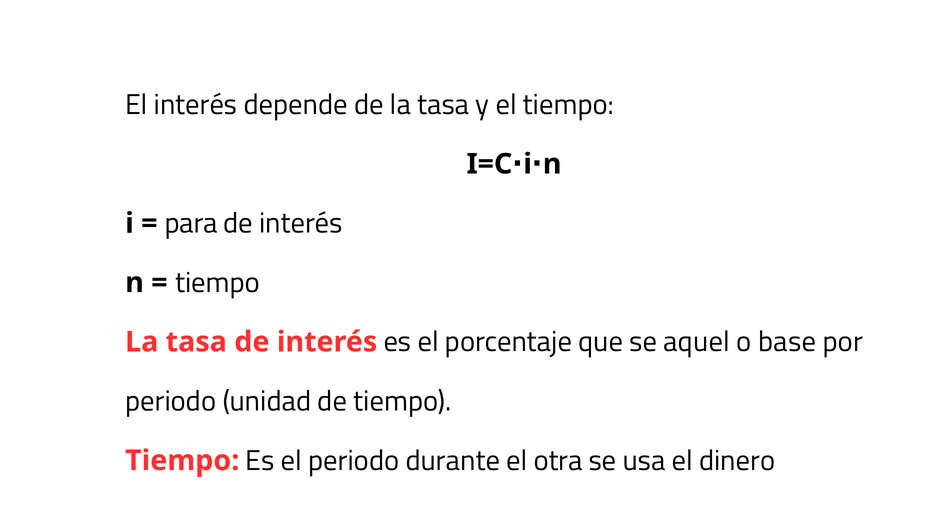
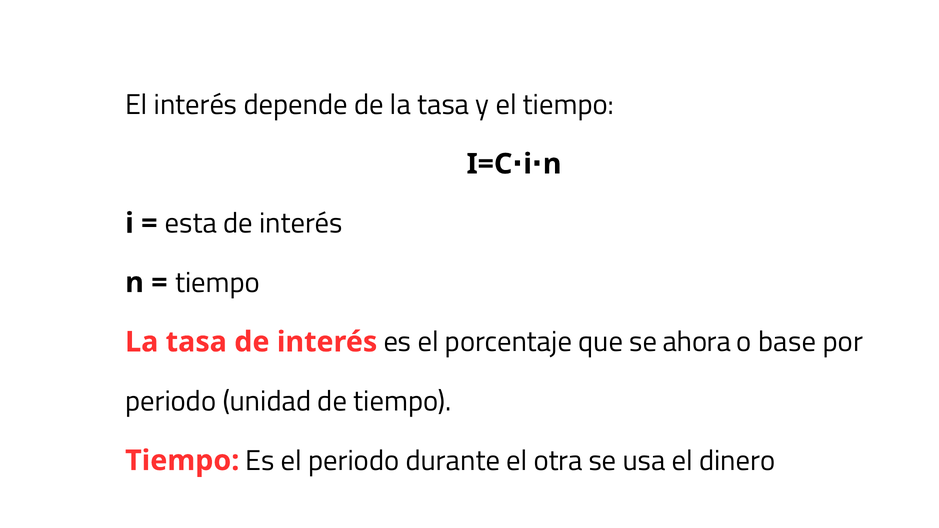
para: para -> esta (191, 223)
aquel: aquel -> ahora (697, 342)
